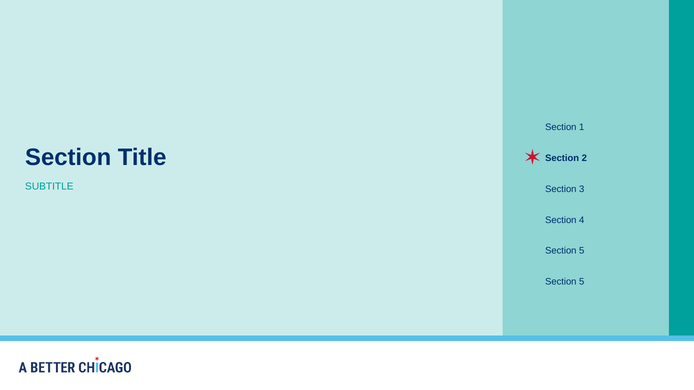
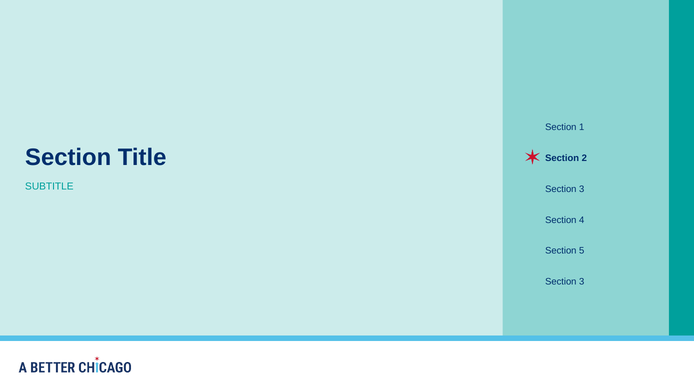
5: 5 -> 3 (582, 282)
